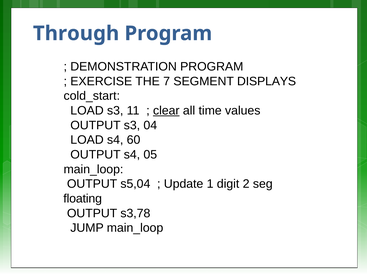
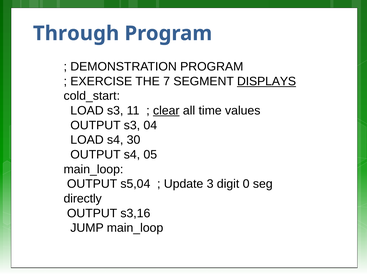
DISPLAYS underline: none -> present (267, 81)
60: 60 -> 30 (134, 140)
1: 1 -> 3 (210, 184)
2: 2 -> 0 (246, 184)
floating: floating -> directly (83, 199)
s3,78: s3,78 -> s3,16 (135, 213)
